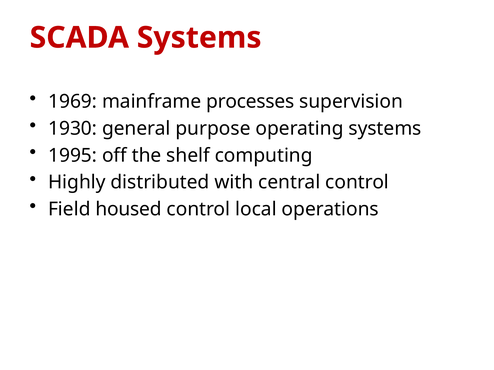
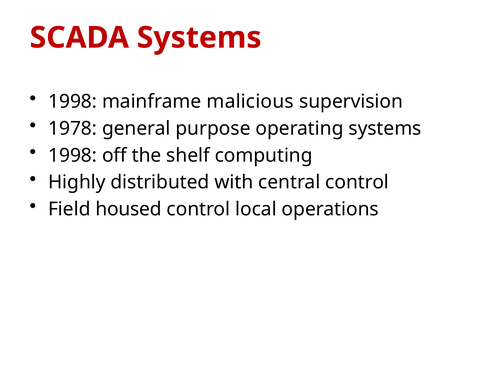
1969: 1969 -> 1998 (73, 102)
processes: processes -> malicious (250, 102)
1930: 1930 -> 1978 (73, 129)
1995: 1995 -> 1998 (73, 156)
